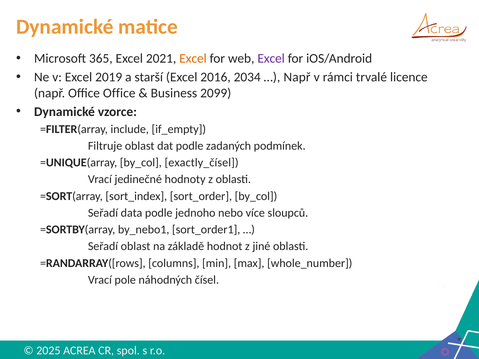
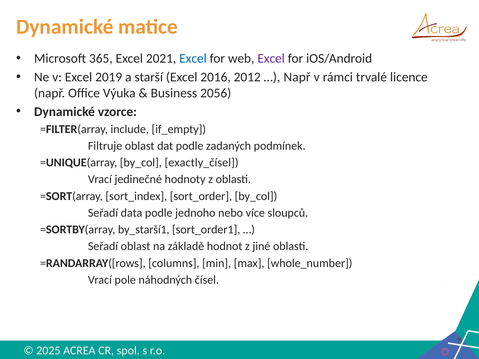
Excel colour: orange -> blue (193, 58)
2034: 2034 -> 2012 (247, 77)
Office Office: Office -> Výuka (119, 93)
2099: 2099 -> 2056 (216, 93)
by_nebo1: by_nebo1 -> by_starší1 (144, 230)
